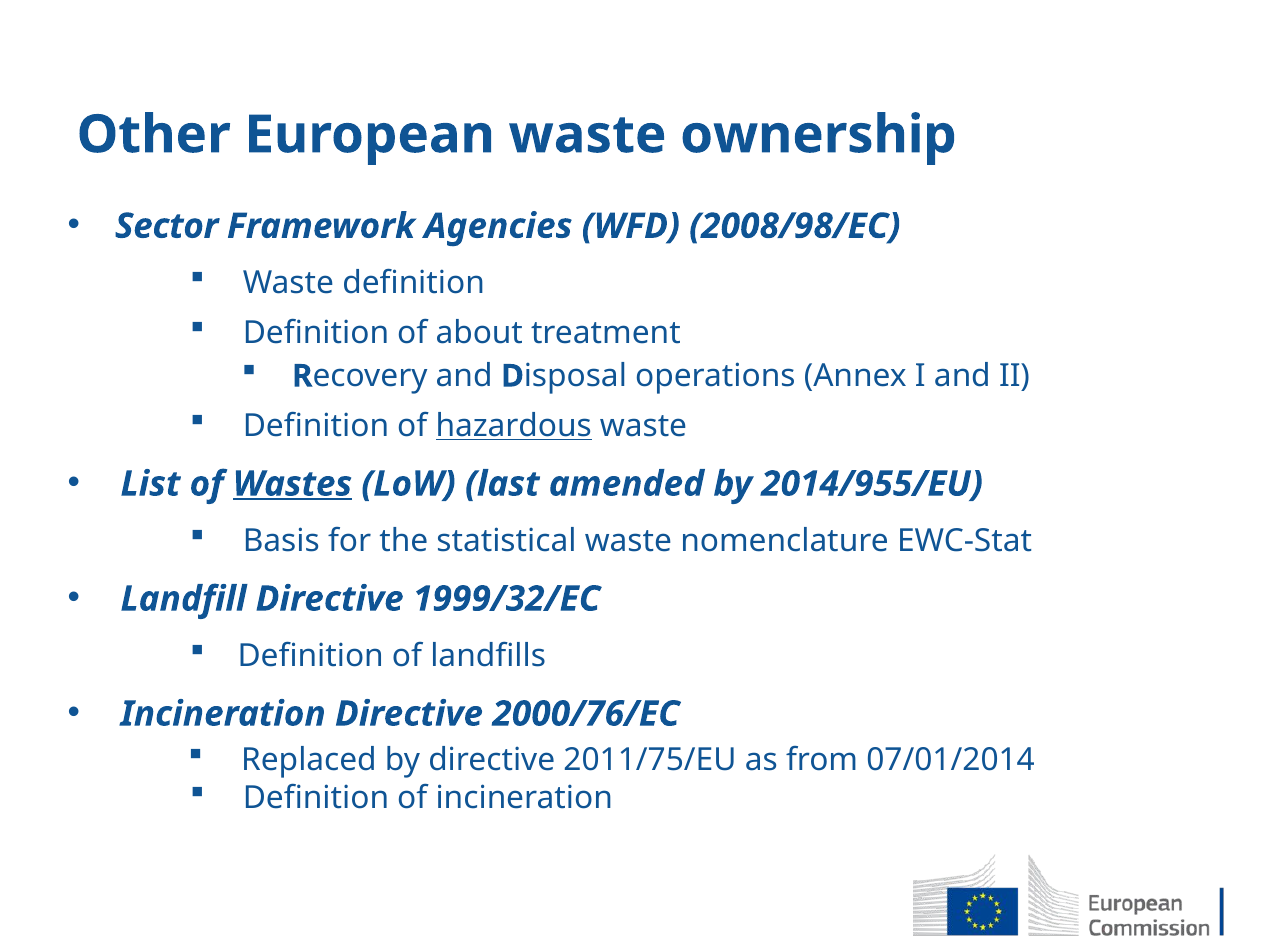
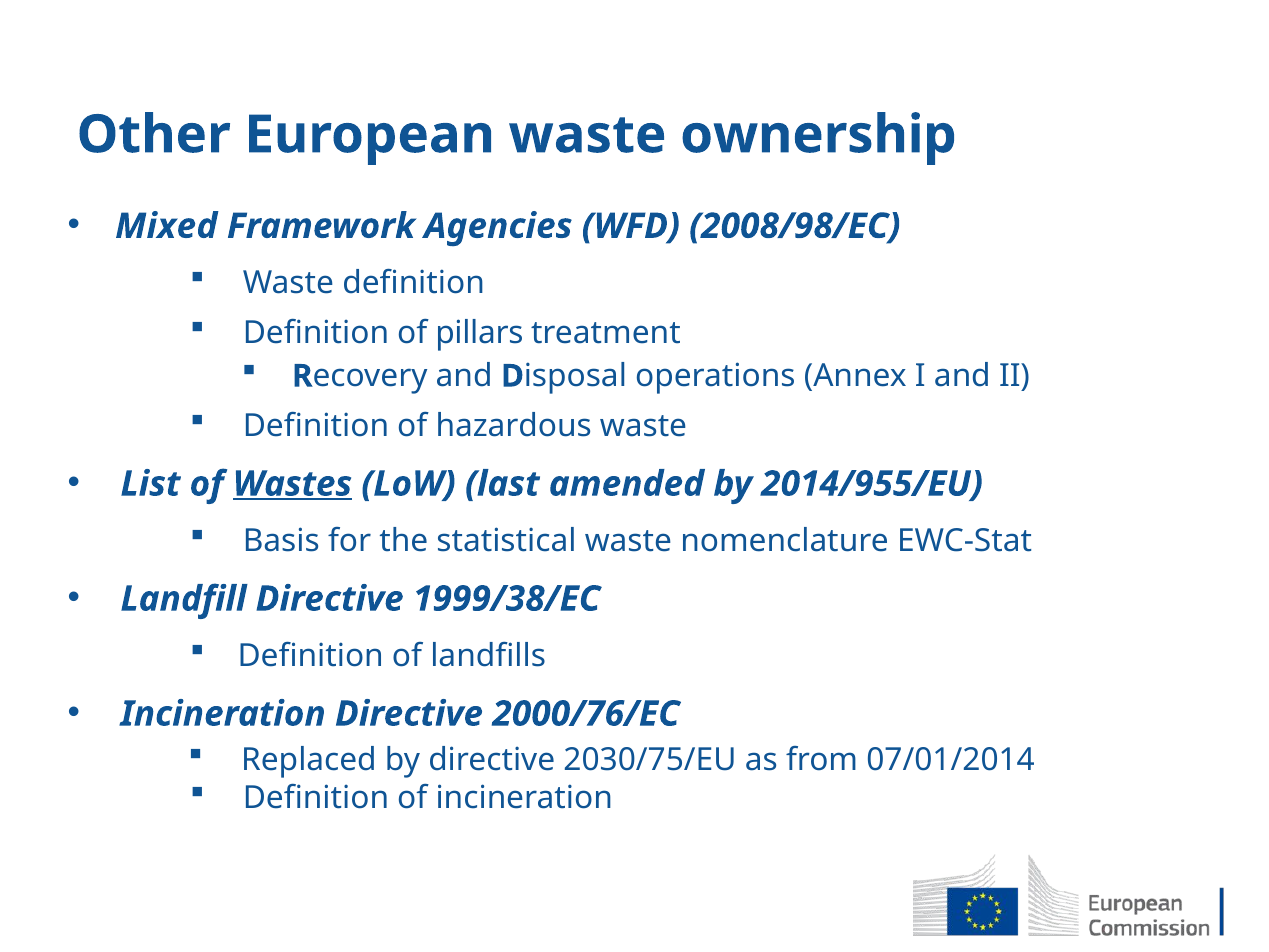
Sector: Sector -> Mixed (166, 226)
about: about -> pillars (479, 333)
hazardous underline: present -> none (514, 426)
1999/32/EC: 1999/32/EC -> 1999/38/EC (507, 599)
2011/75/EU: 2011/75/EU -> 2030/75/EU (650, 760)
